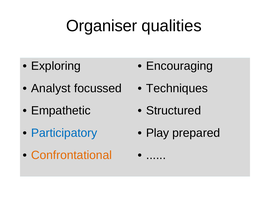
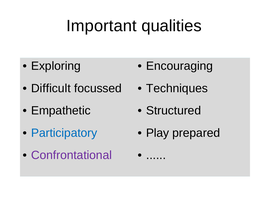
Organiser: Organiser -> Important (102, 26)
Analyst: Analyst -> Difficult (51, 88)
Confrontational colour: orange -> purple (71, 155)
